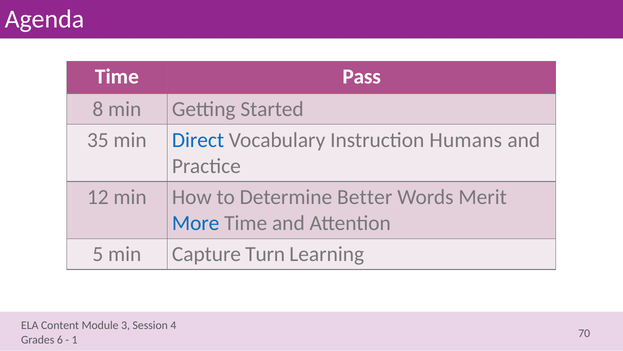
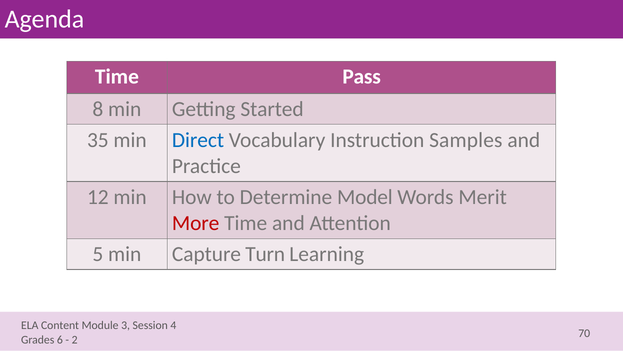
Humans: Humans -> Samples (466, 140)
Better: Better -> Model (365, 197)
More colour: blue -> red (196, 223)
1: 1 -> 2 (75, 339)
